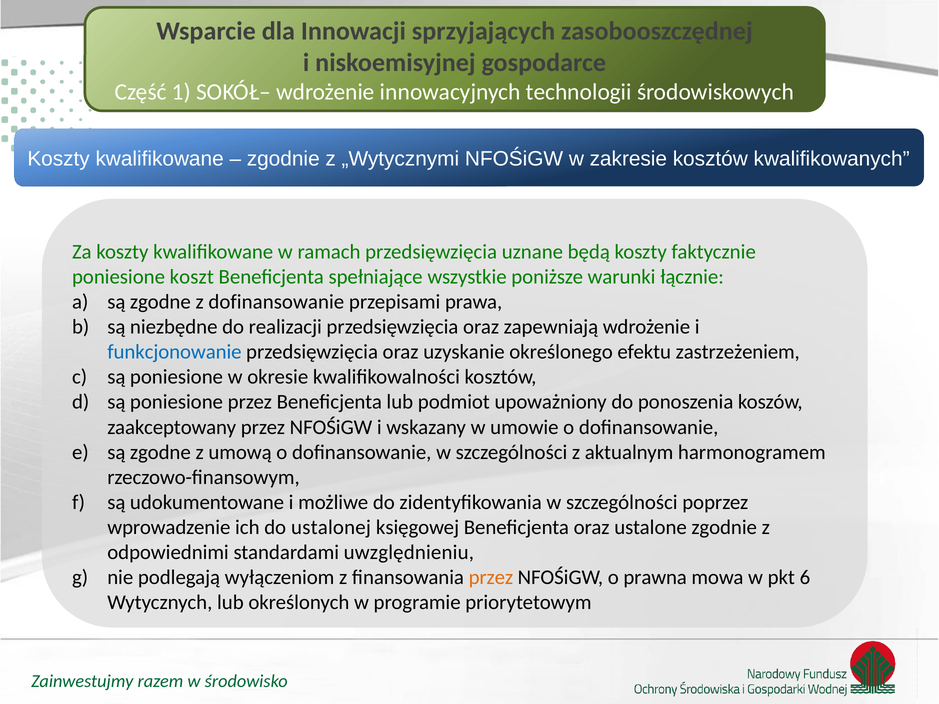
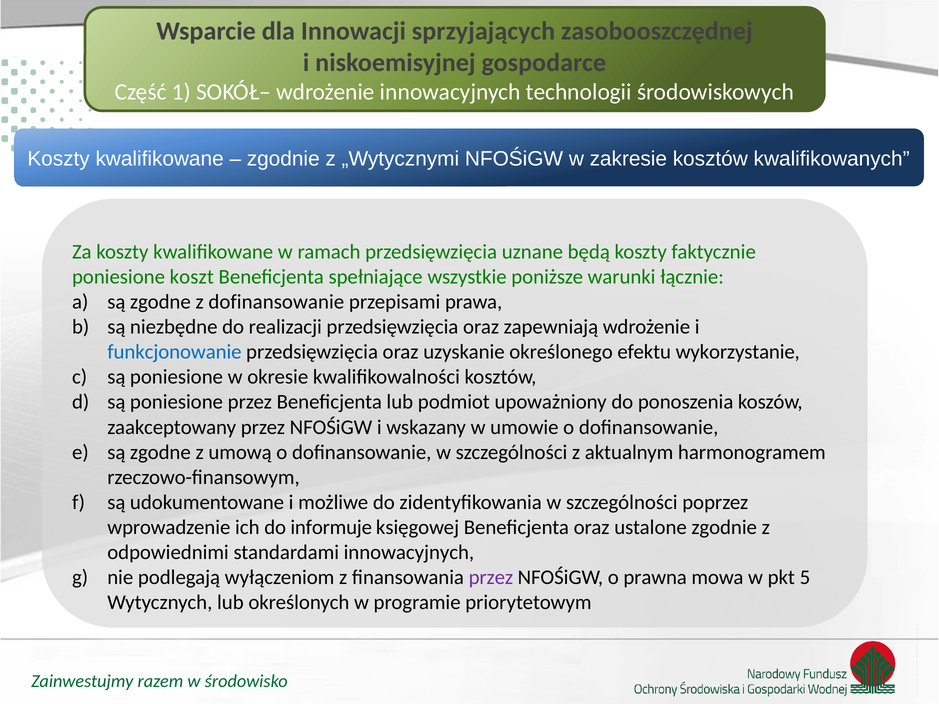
zastrzeżeniem: zastrzeżeniem -> wykorzystanie (738, 352)
ustalonej: ustalonej -> informuje (331, 527)
standardami uwzględnieniu: uwzględnieniu -> innowacyjnych (409, 552)
przez colour: orange -> purple (491, 577)
6: 6 -> 5 (805, 577)
